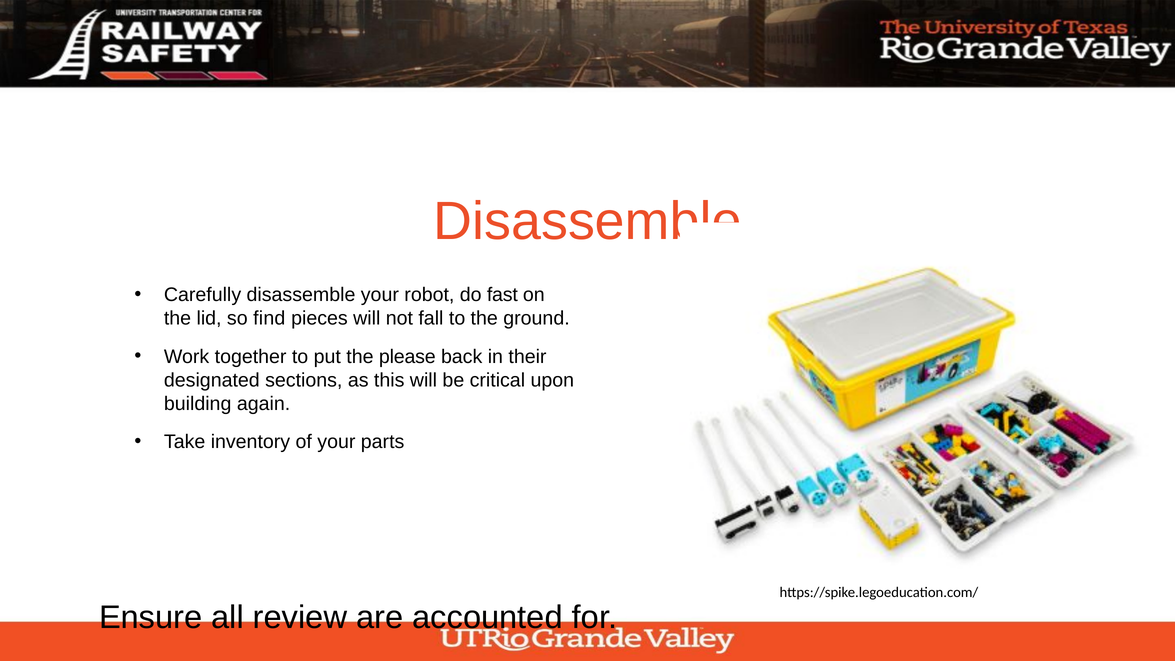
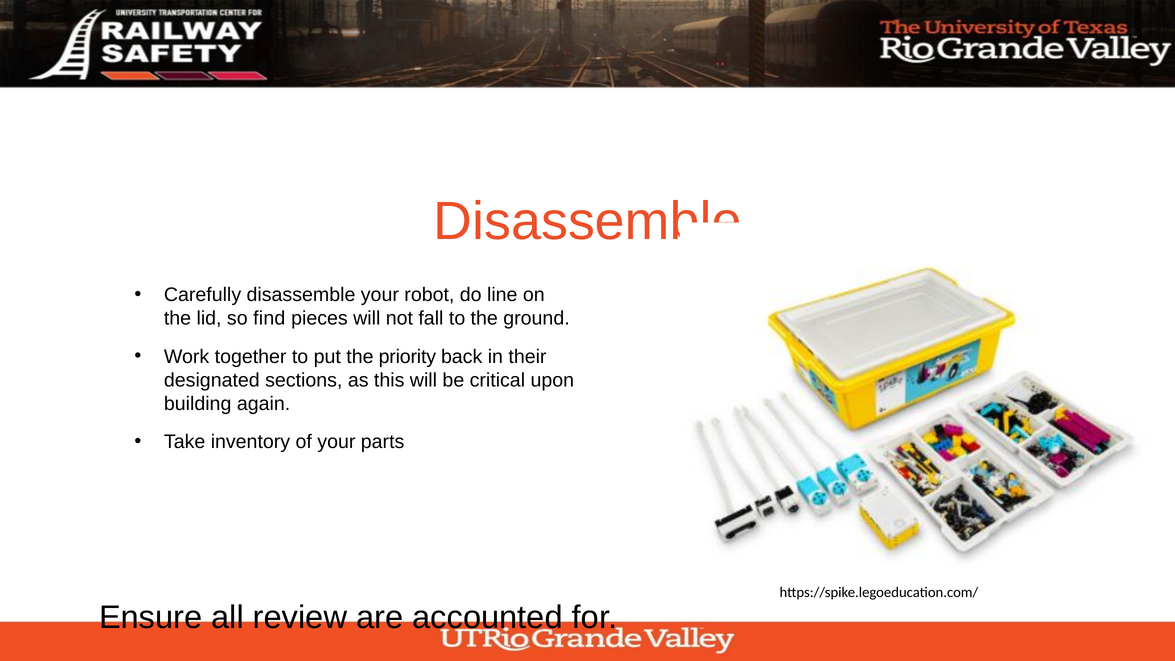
fast: fast -> line (502, 295)
please: please -> priority (407, 357)
